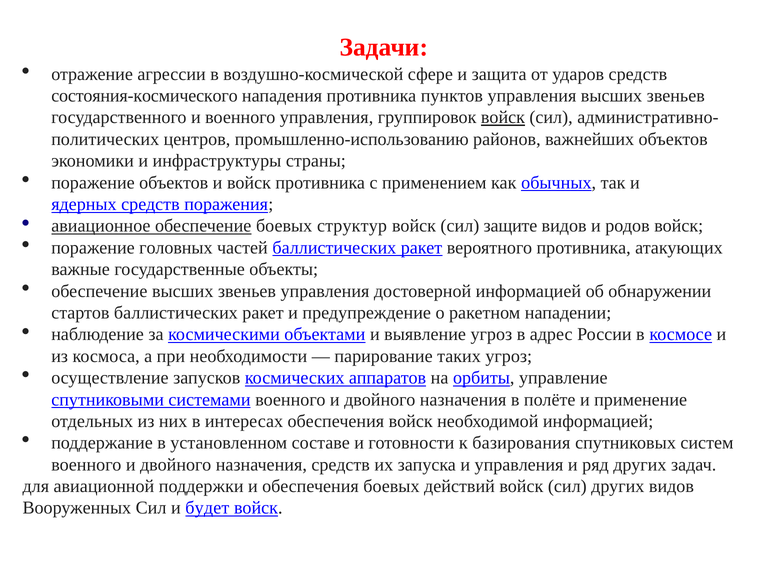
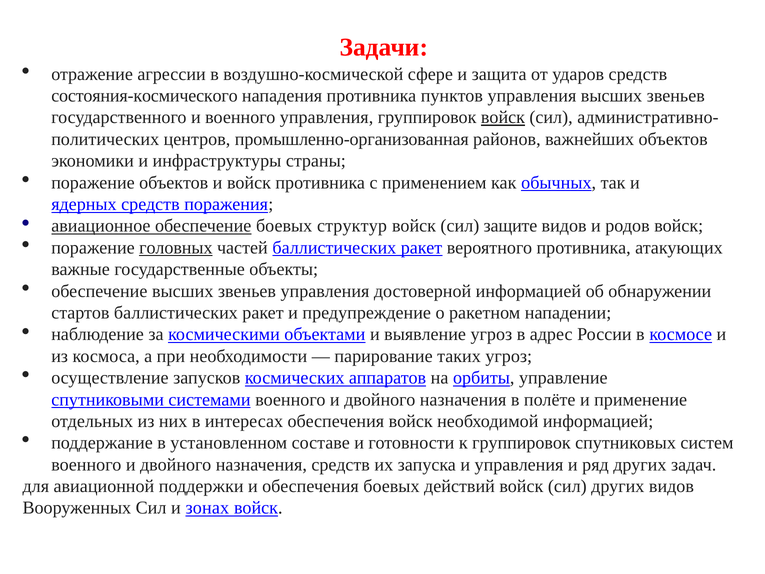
промышленно-использованию: промышленно-использованию -> промышленно-организованная (352, 139)
головных underline: none -> present (176, 248)
к базирования: базирования -> группировок (521, 443)
будет: будет -> зонах (207, 508)
